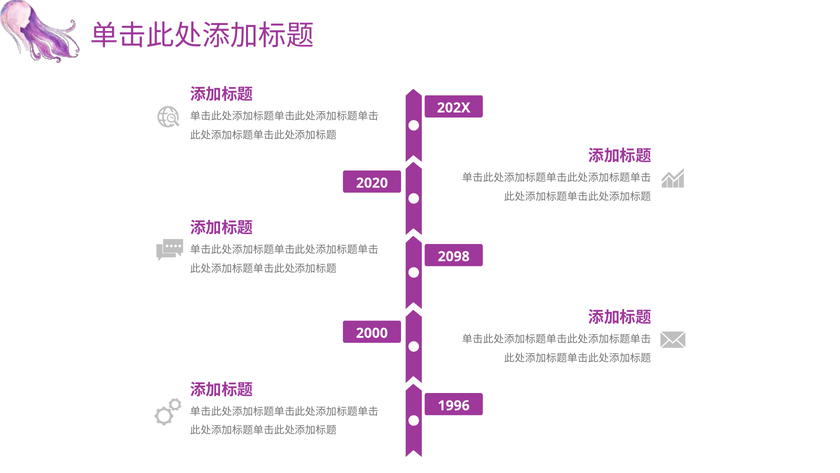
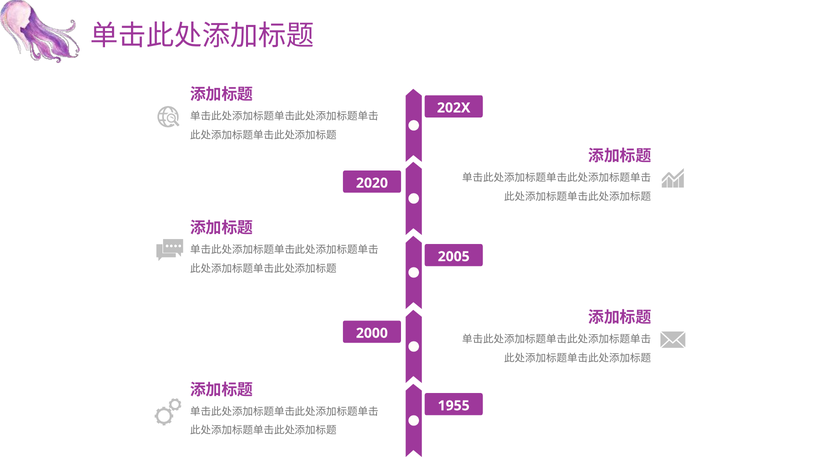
2098: 2098 -> 2005 (454, 256)
1996: 1996 -> 1955 (454, 405)
